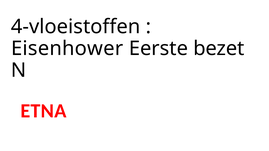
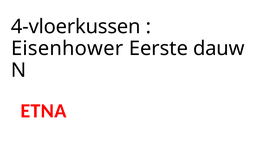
4-vloeistoffen: 4-vloeistoffen -> 4-vloerkussen (76, 27)
bezet: bezet -> dauw (219, 49)
